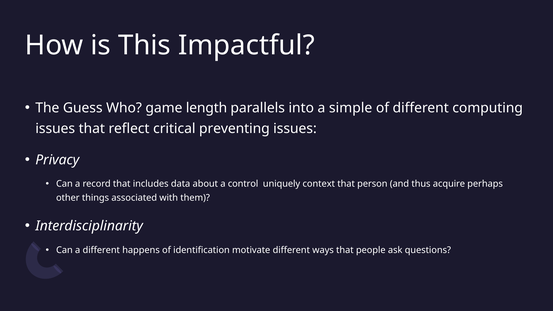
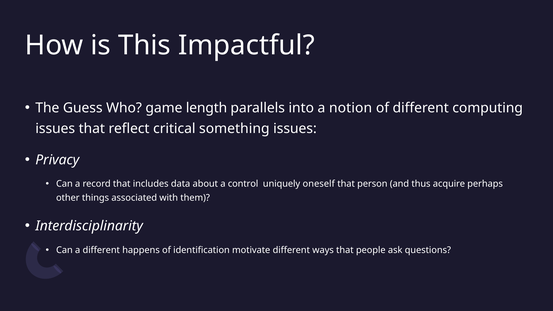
simple: simple -> notion (351, 108)
preventing: preventing -> something (234, 129)
context: context -> oneself (319, 184)
